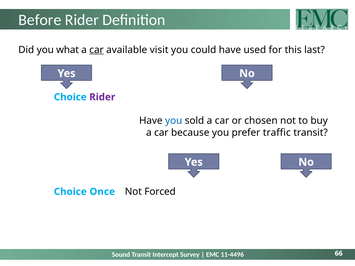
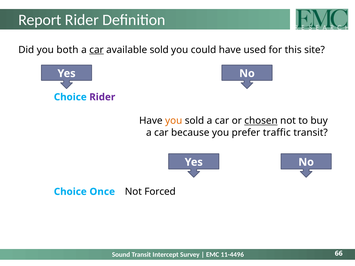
Before: Before -> Report (40, 20)
what: what -> both (67, 50)
available visit: visit -> sold (159, 50)
last: last -> site (315, 50)
you colour: blue -> orange (174, 121)
chosen underline: none -> present (261, 121)
